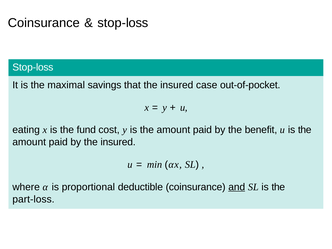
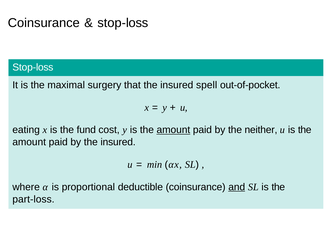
savings: savings -> surgery (105, 85)
case: case -> spell (207, 85)
amount underline: none -> present (173, 130)
benefit: benefit -> neither (261, 130)
